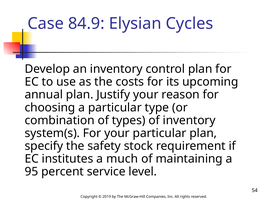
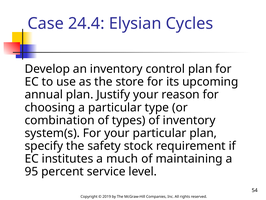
84.9: 84.9 -> 24.4 (86, 23)
costs: costs -> store (130, 82)
